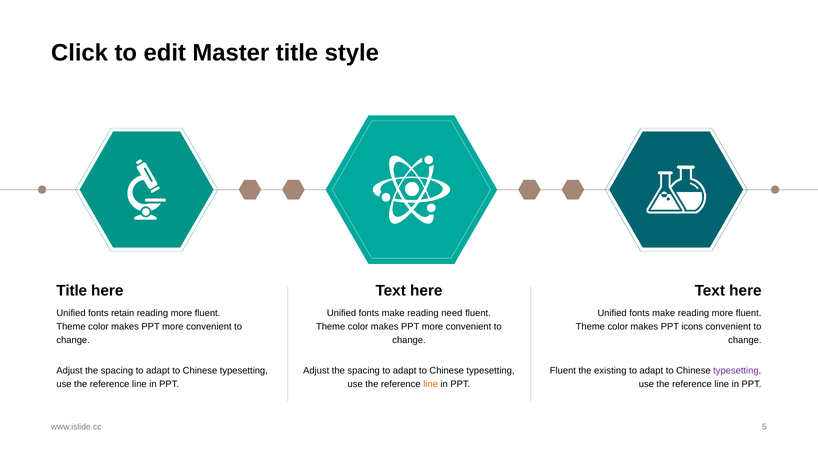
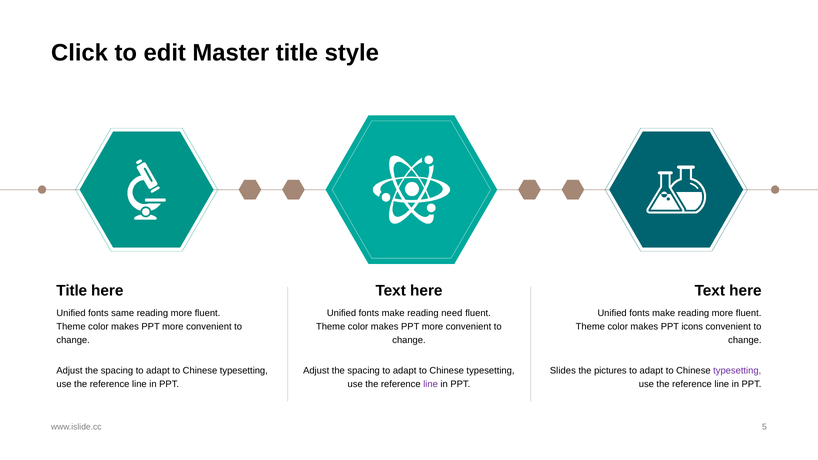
retain: retain -> same (123, 313)
Fluent: Fluent -> Slides (563, 371)
existing: existing -> pictures (610, 371)
line colour: orange -> purple (431, 384)
